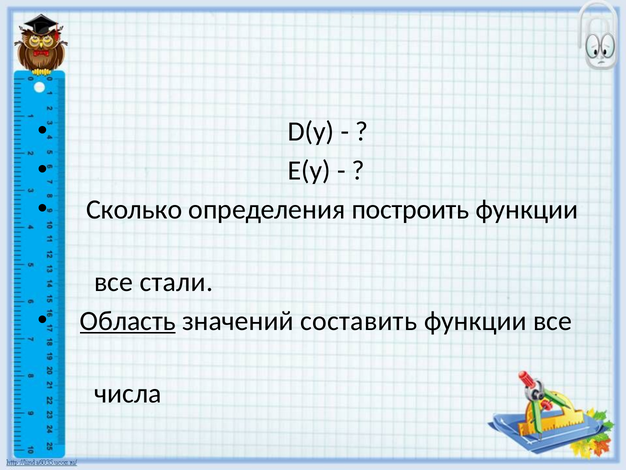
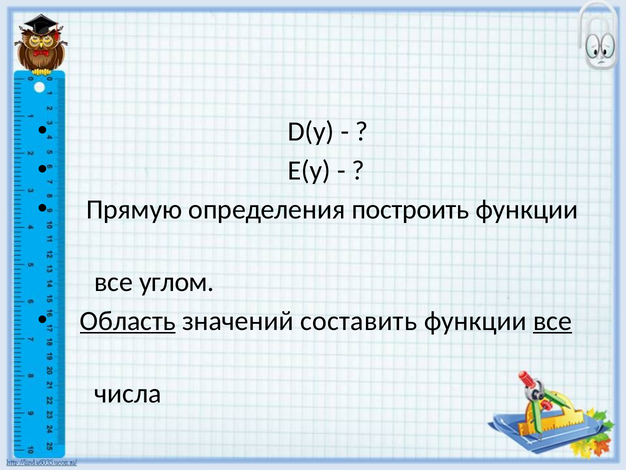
Сколько: Сколько -> Прямую (134, 209)
стали: стали -> углом (177, 282)
все underline: none -> present (553, 321)
